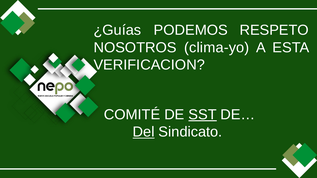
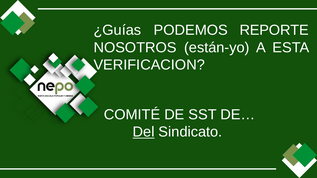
RESPETO: RESPETO -> REPORTE (274, 30)
clima-yo: clima-yo -> están-yo (217, 48)
SST underline: present -> none (203, 115)
